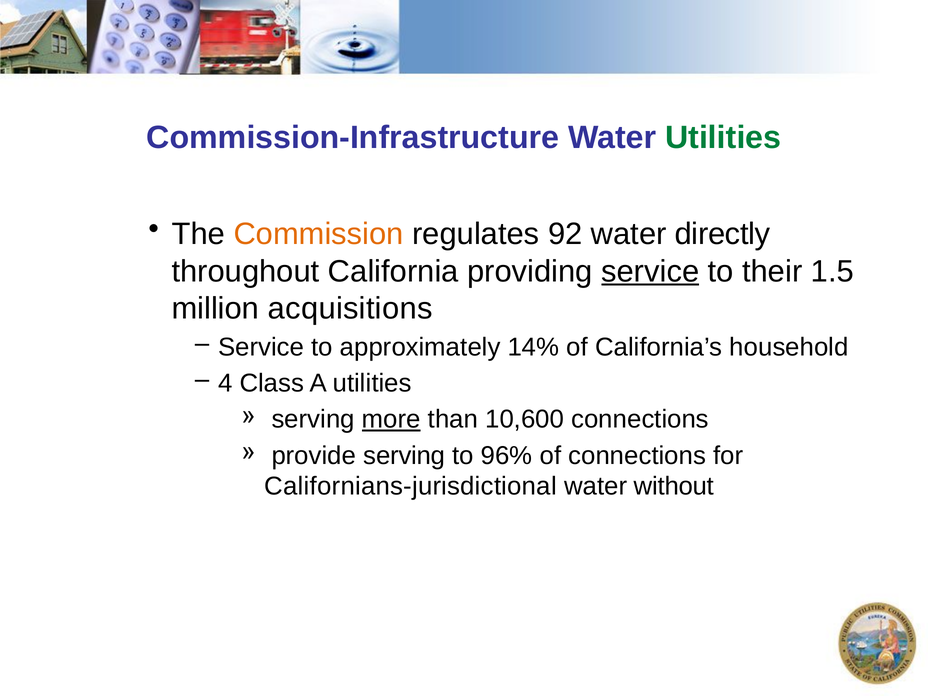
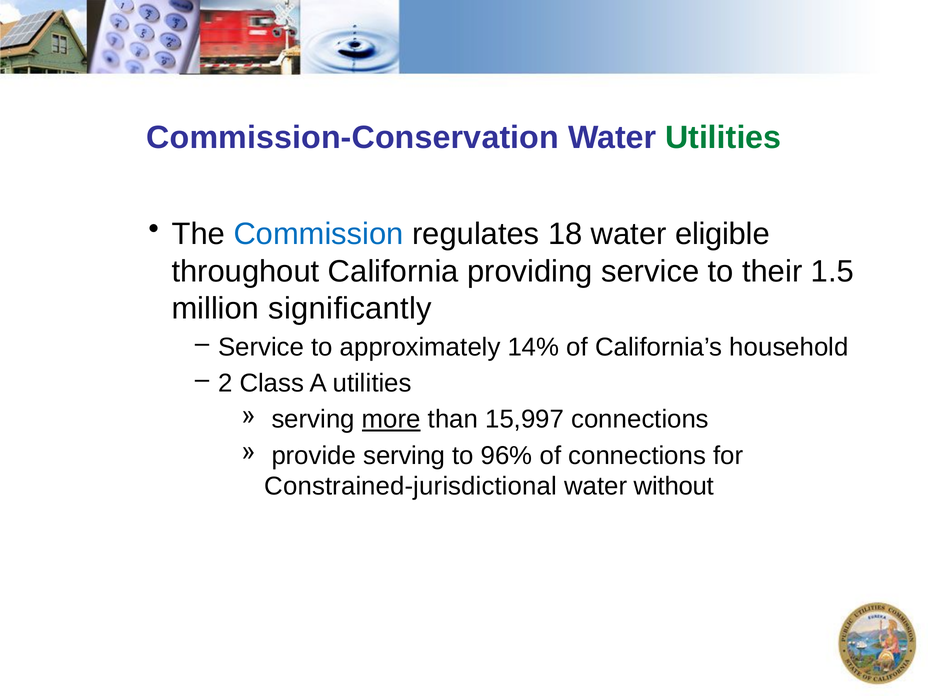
Commission-Infrastructure: Commission-Infrastructure -> Commission-Conservation (353, 138)
Commission colour: orange -> blue (319, 234)
92: 92 -> 18 (565, 234)
directly: directly -> eligible (722, 234)
service underline: present -> none (650, 271)
acquisitions: acquisitions -> significantly (350, 308)
4: 4 -> 2 (225, 383)
10,600: 10,600 -> 15,997 (525, 419)
Californians-jurisdictional: Californians-jurisdictional -> Constrained-jurisdictional (411, 486)
